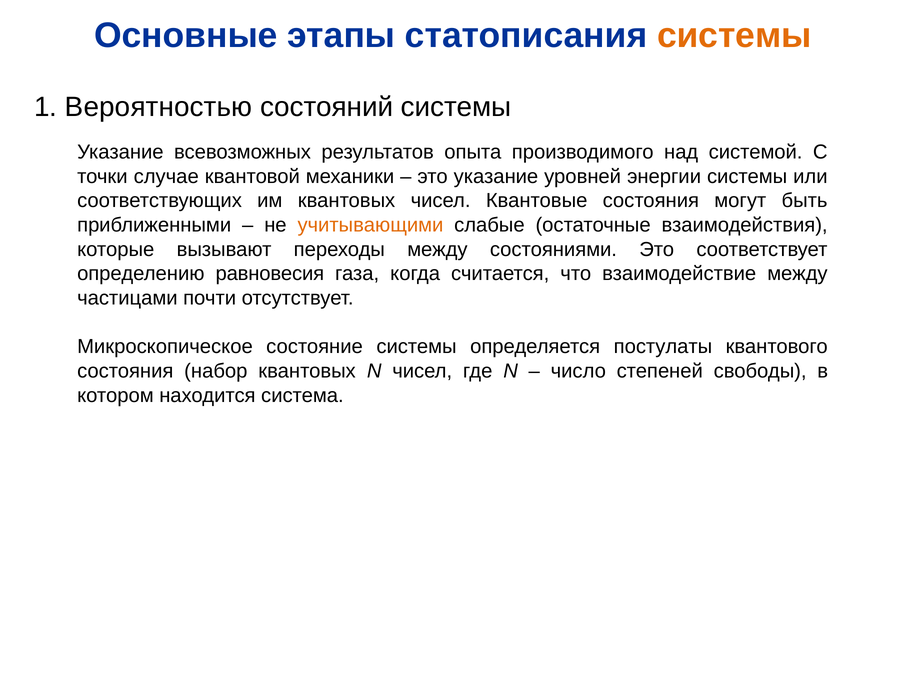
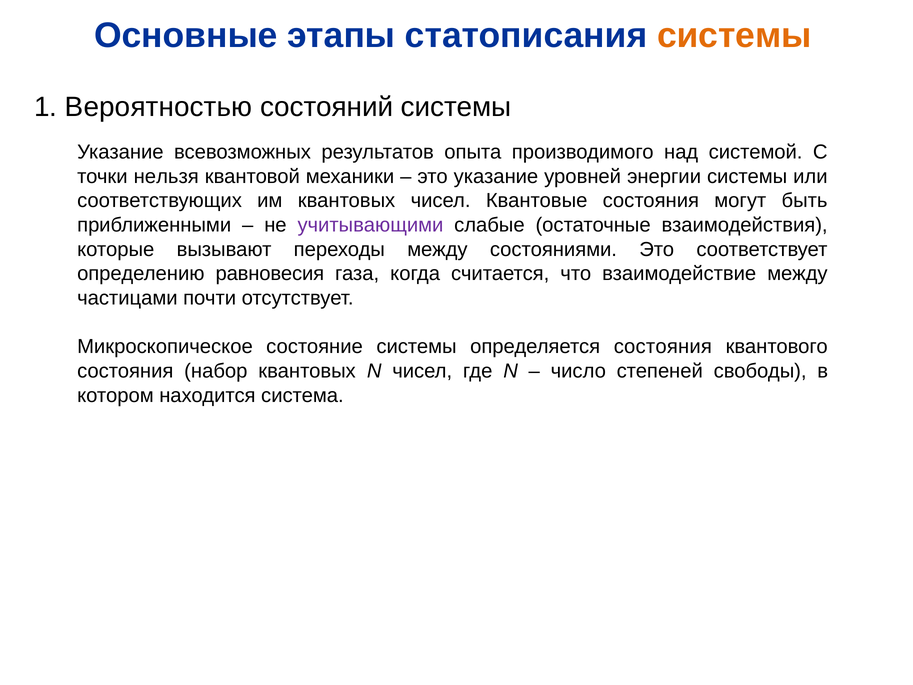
случае: случае -> нельзя (166, 176)
учитывающими colour: orange -> purple (370, 225)
определяется постулаты: постулаты -> состояния (663, 347)
